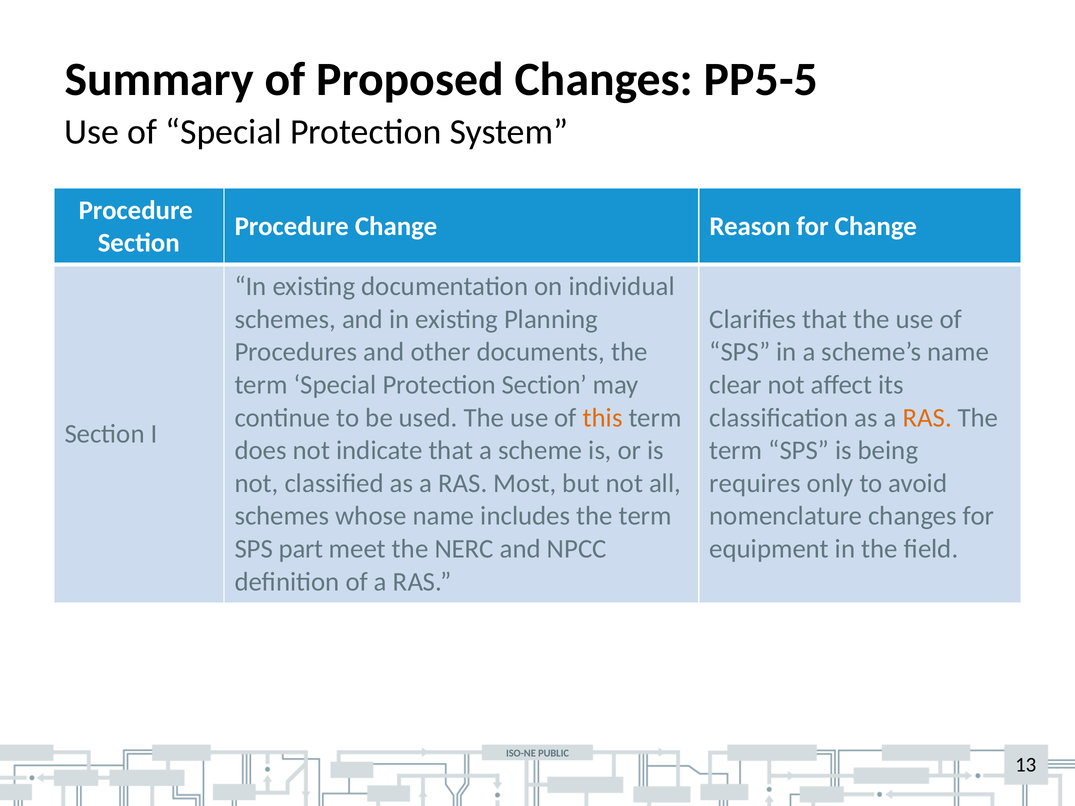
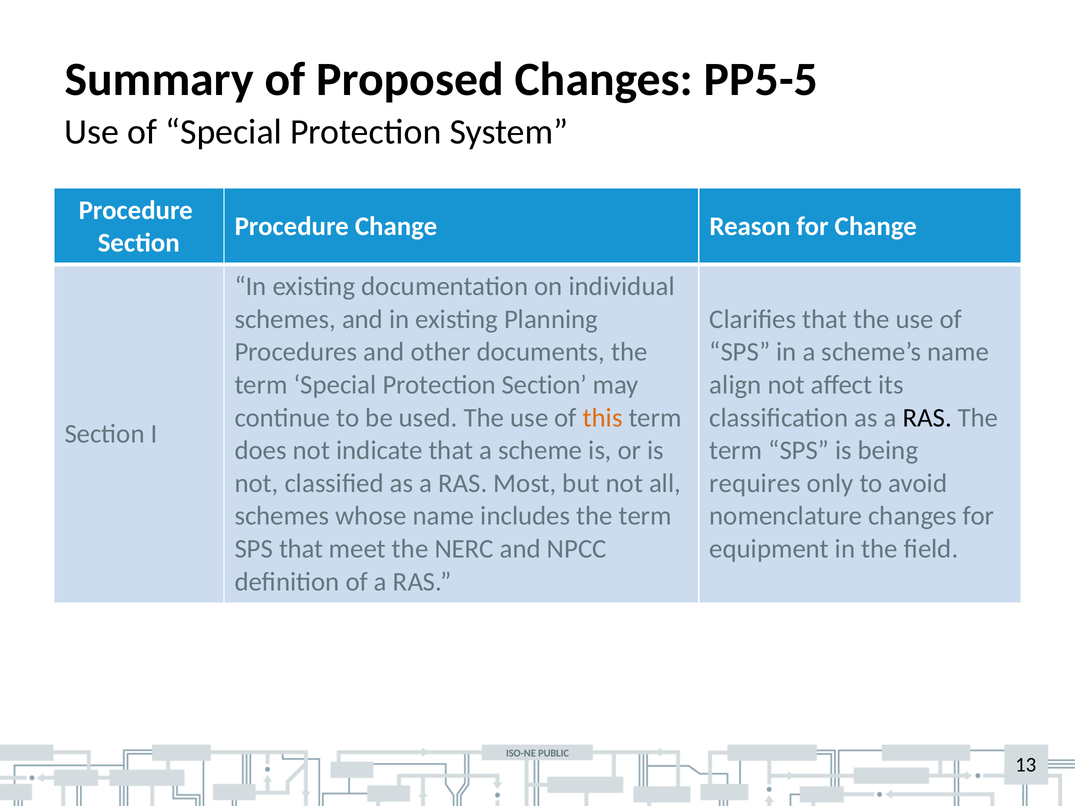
clear: clear -> align (735, 385)
RAS colour: orange -> black (927, 418)
SPS part: part -> that (301, 549)
